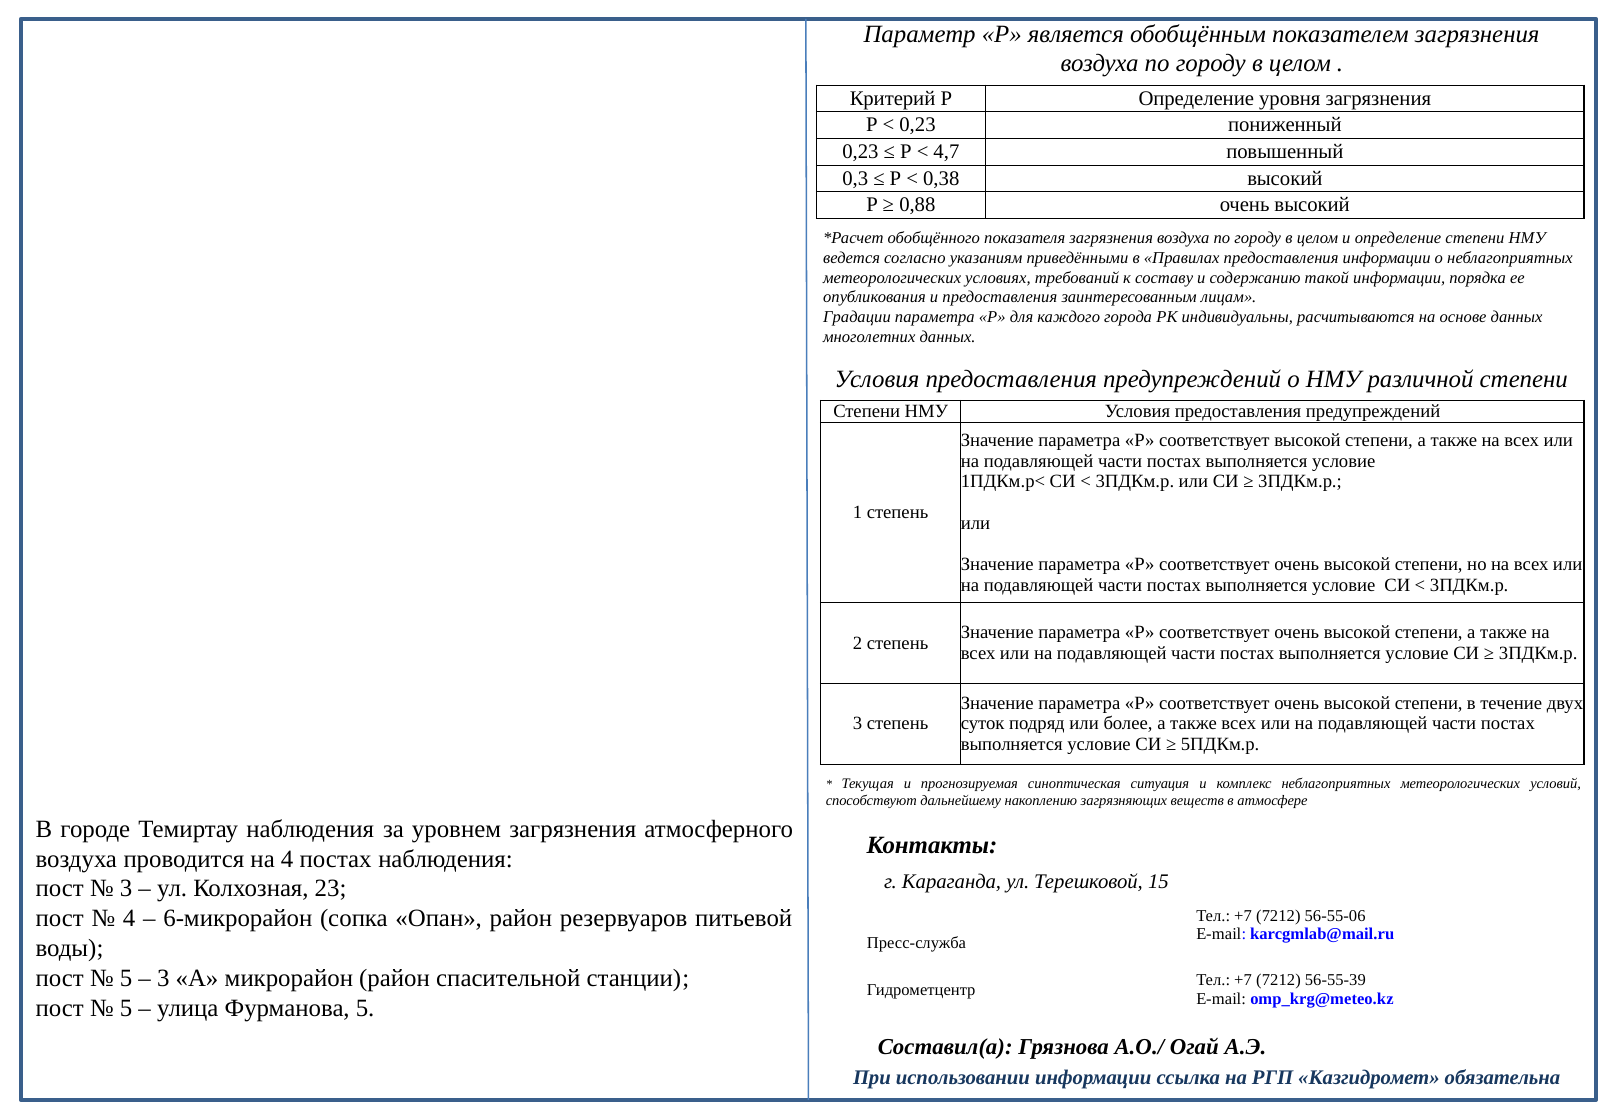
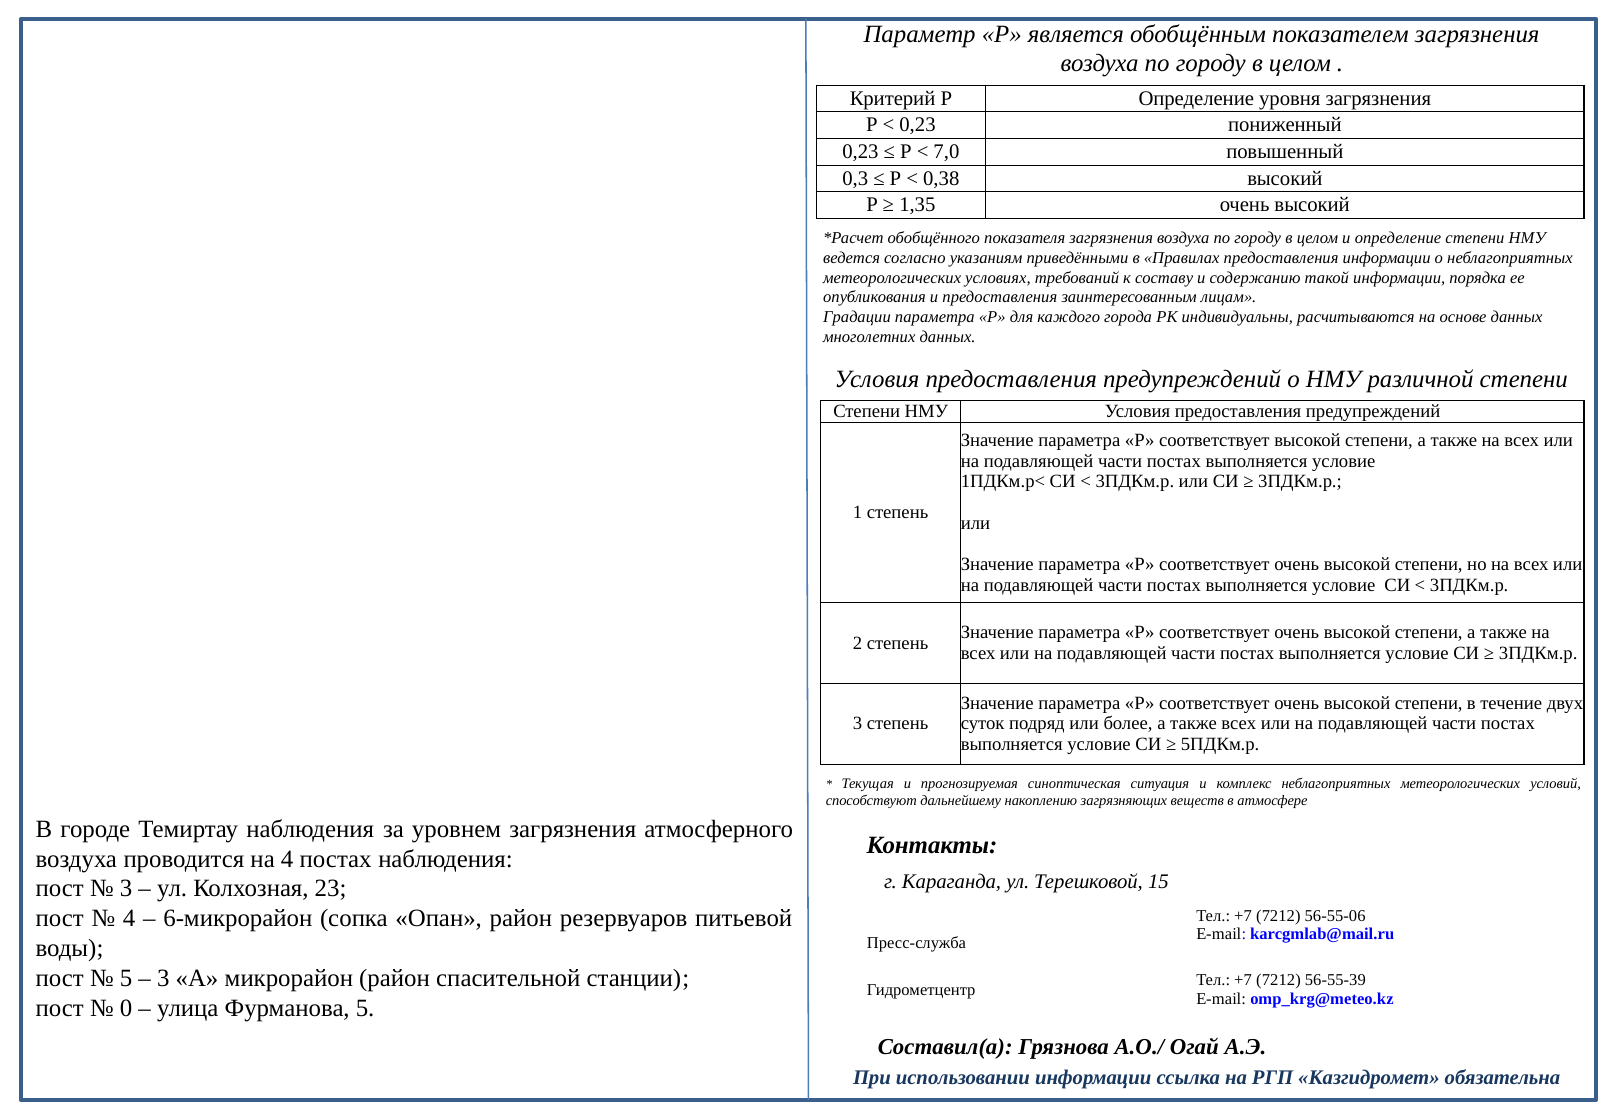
4,7: 4,7 -> 7,0 (946, 152)
0,88: 0,88 -> 1,35 (917, 205)
5: 5 -> 0 (126, 1008)
